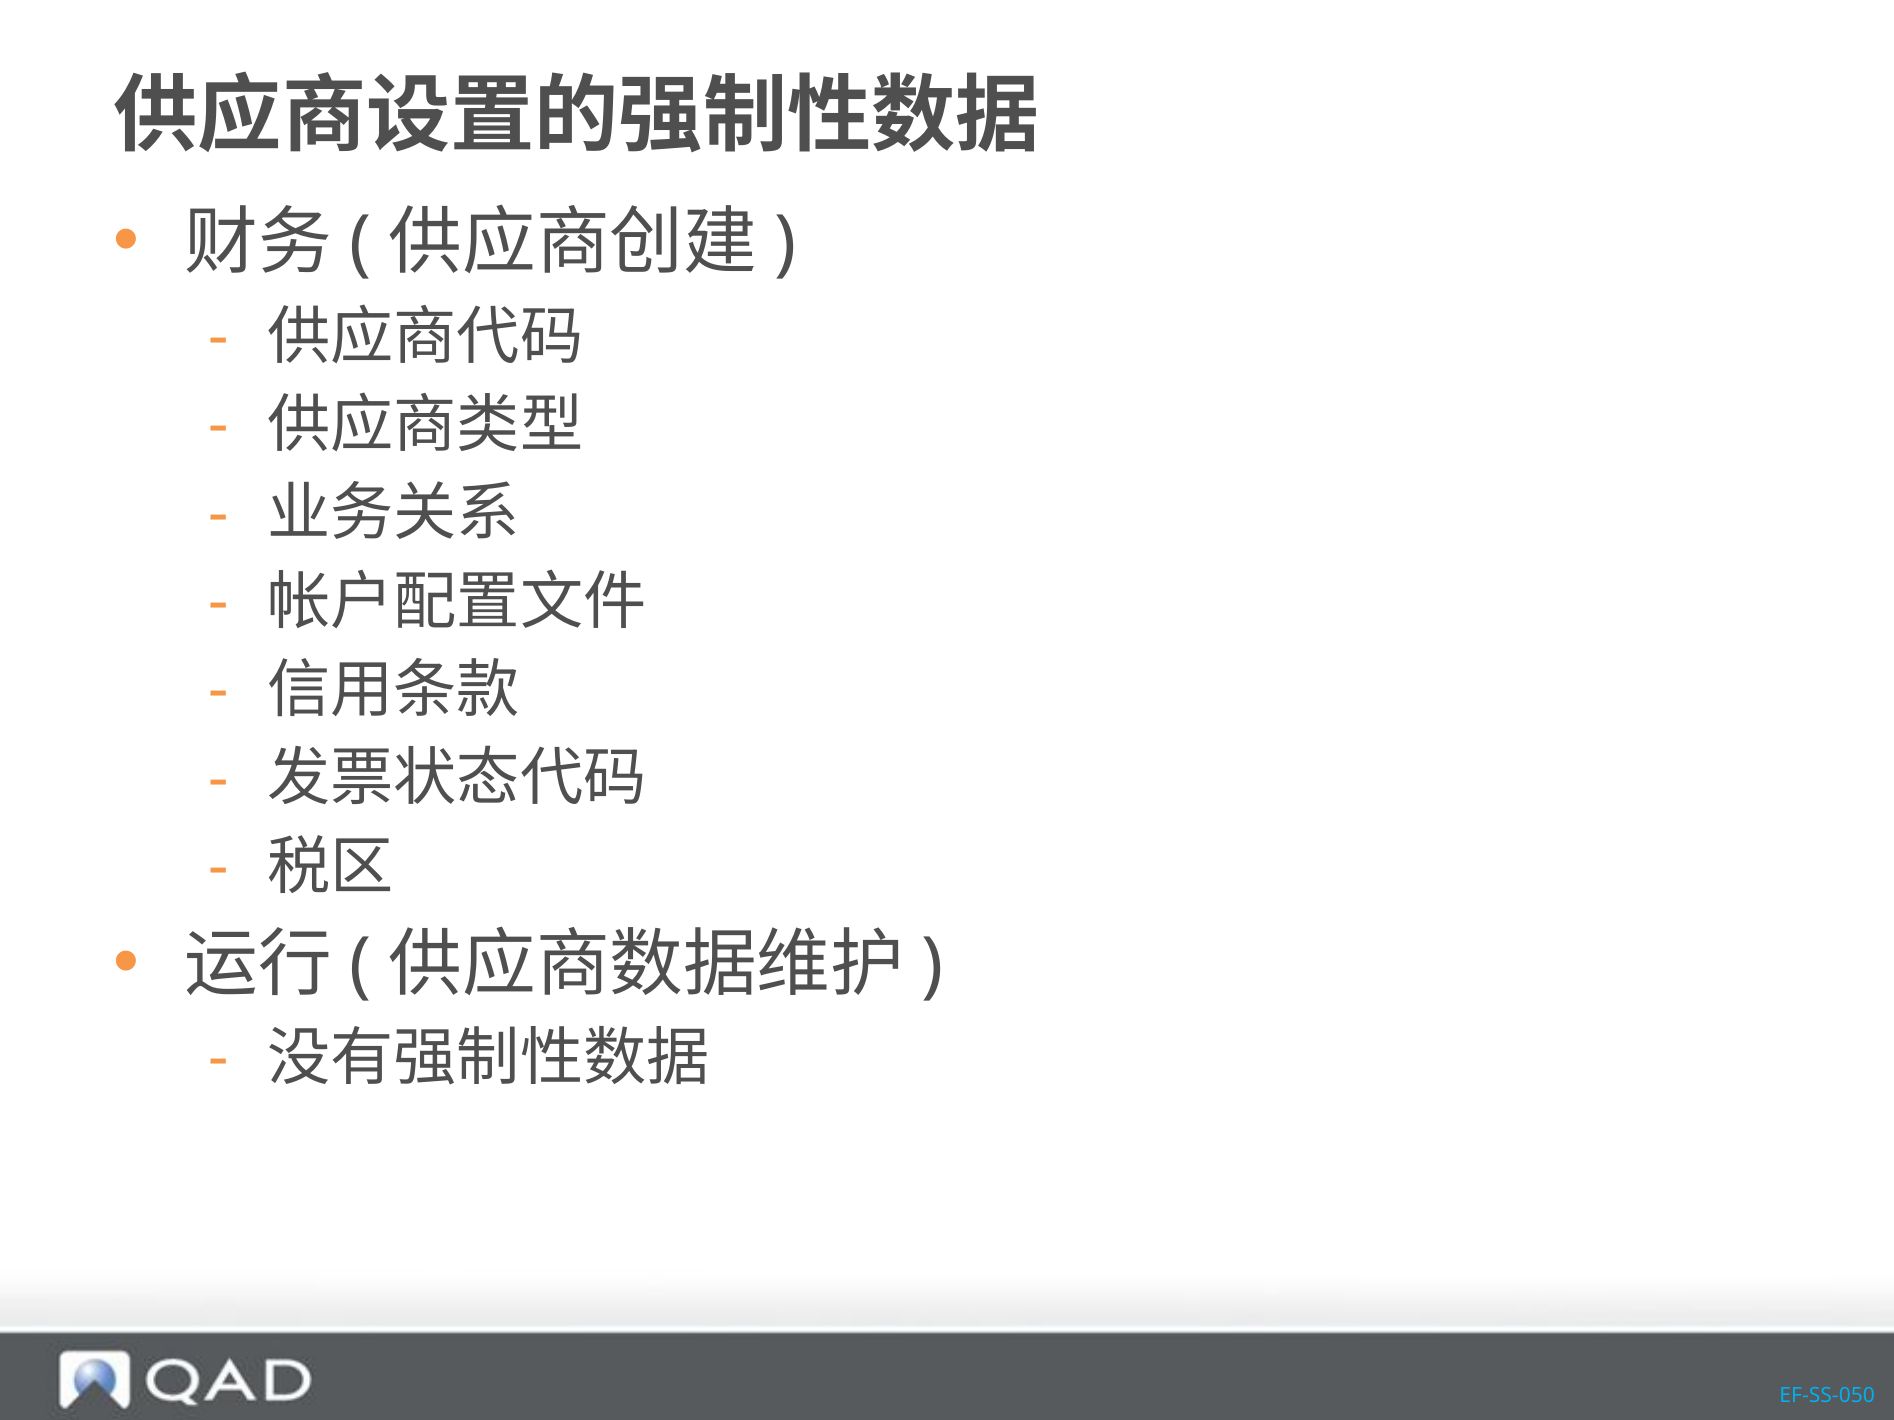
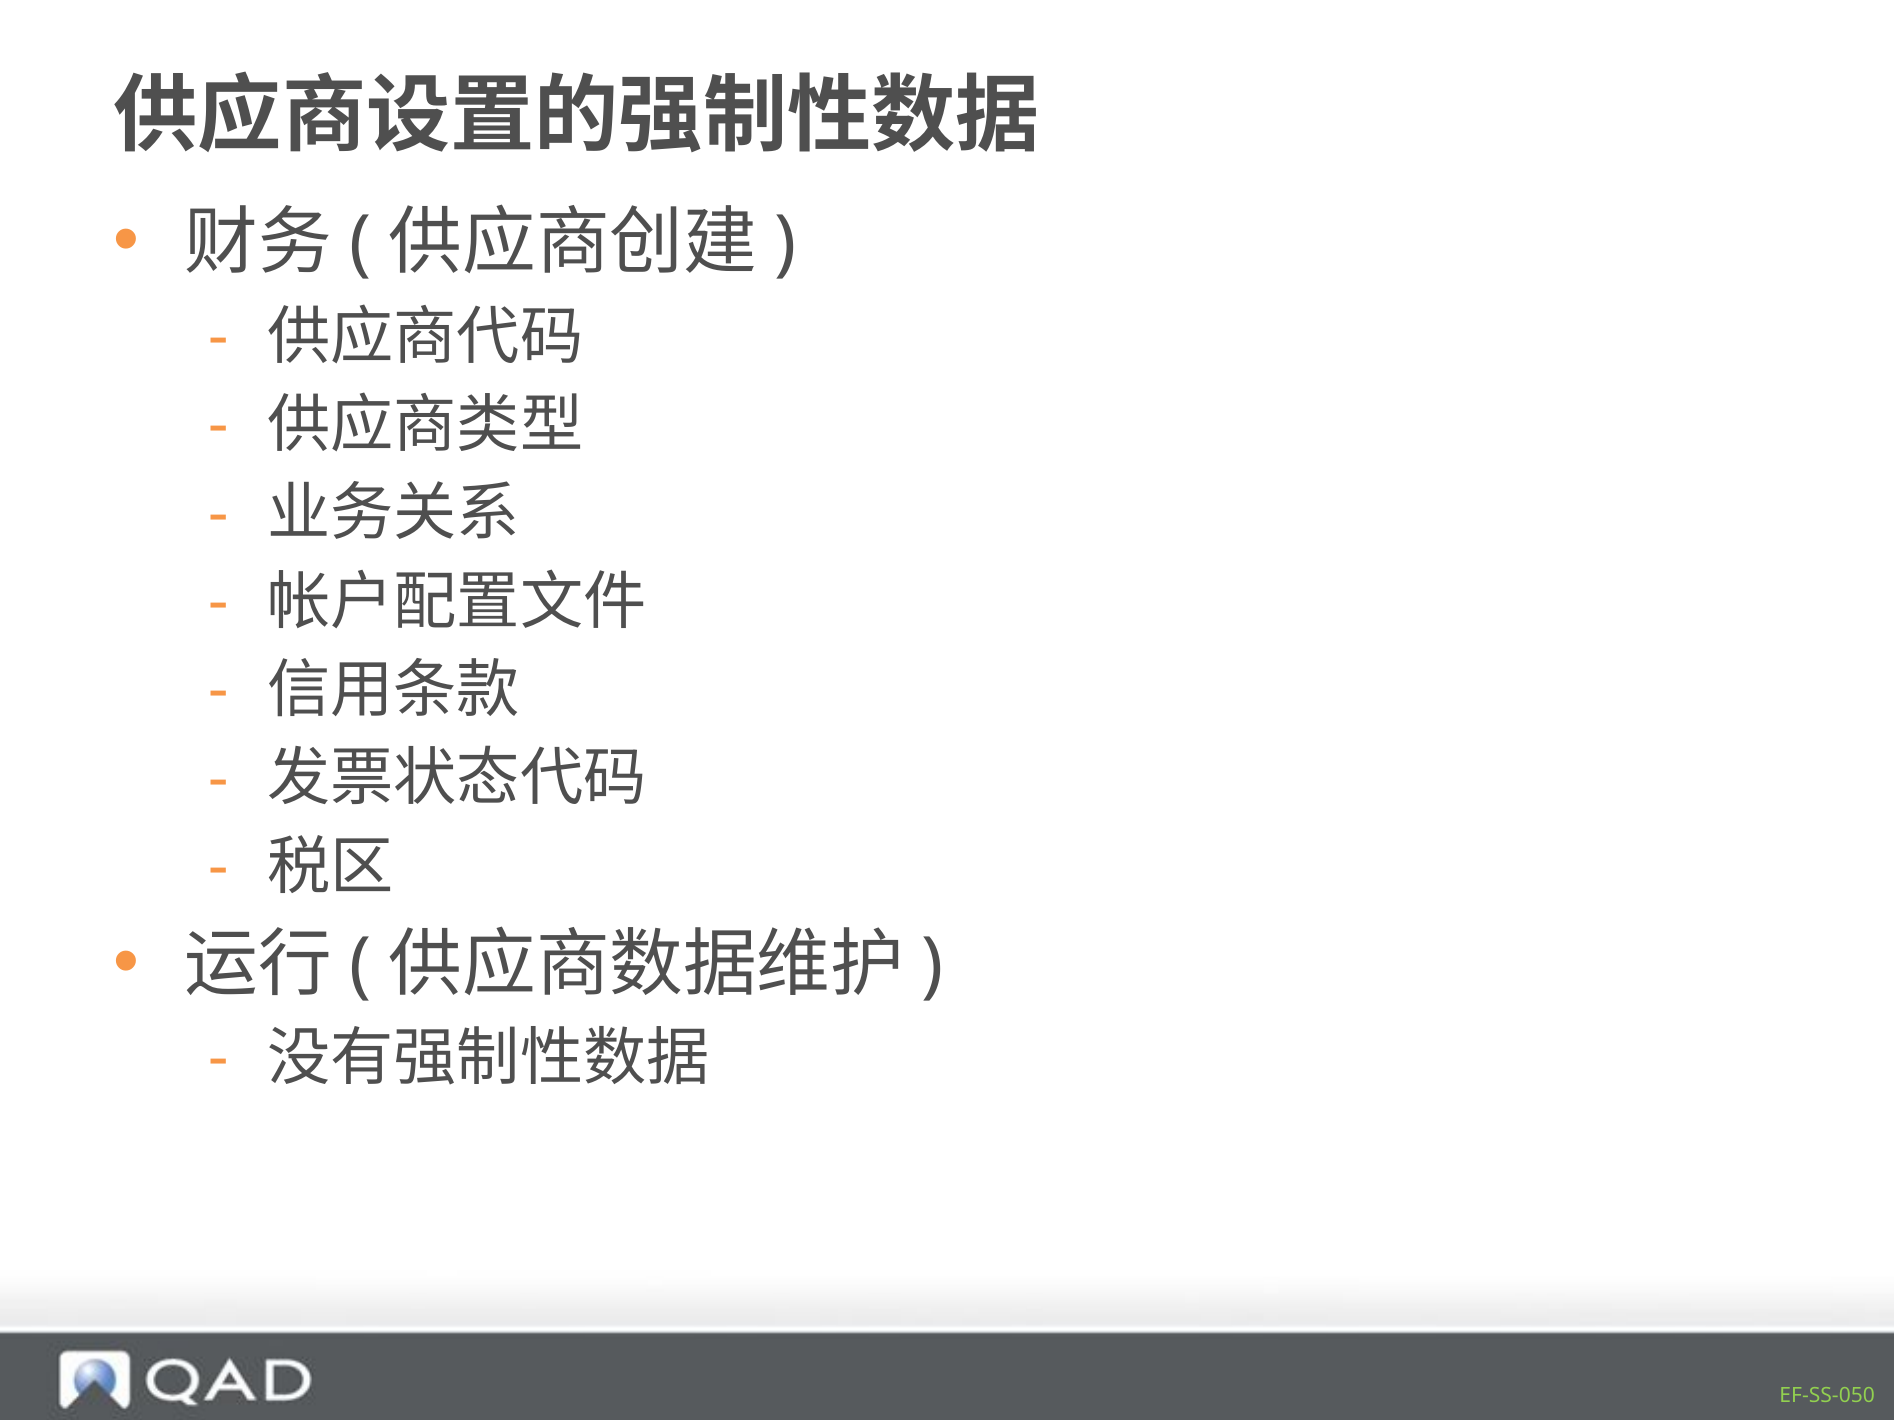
EF-SS-050 colour: light blue -> light green (1827, 1396)
